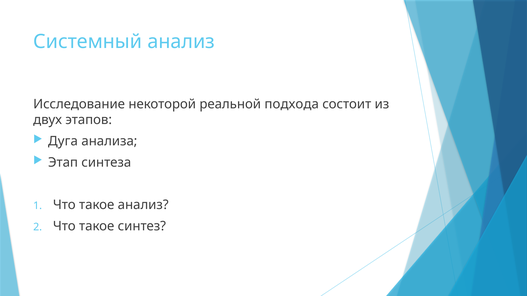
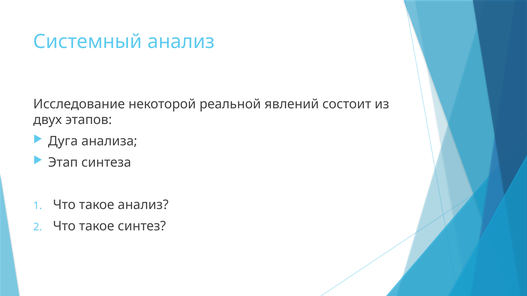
подхода: подхода -> явлений (292, 104)
